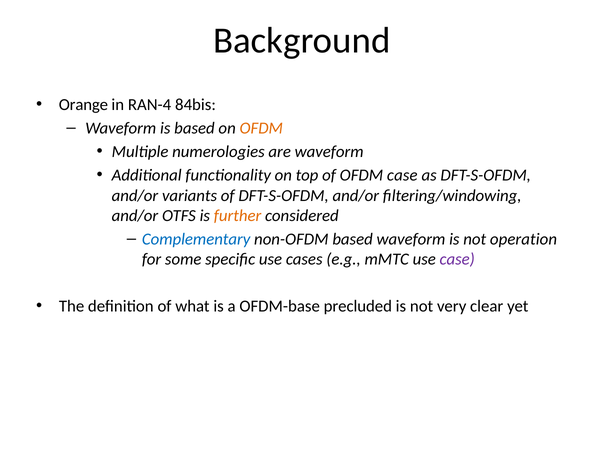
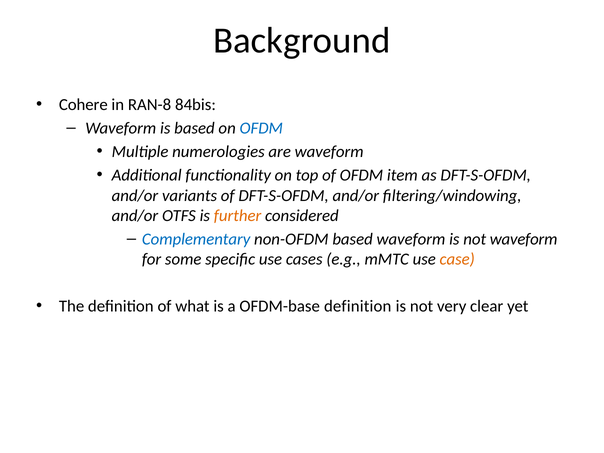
Orange: Orange -> Cohere (83, 105)
RAN-4: RAN-4 -> RAN-8 (150, 105)
OFDM colour: orange -> blue (261, 128)
OFDM case: case -> item (402, 175)
not operation: operation -> waveform (524, 239)
case colour: purple -> orange (457, 259)
OFDM-base precluded: precluded -> definition (358, 306)
